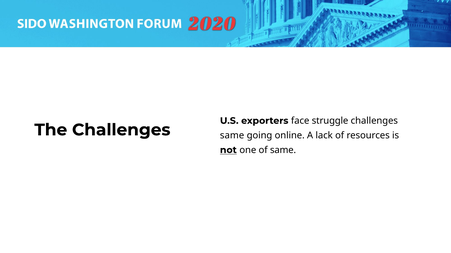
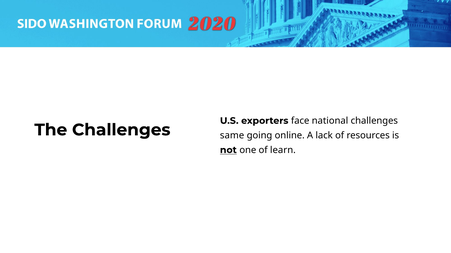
struggle: struggle -> national (330, 121)
of same: same -> learn (283, 150)
